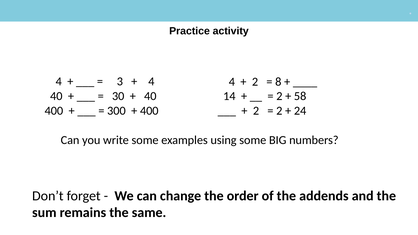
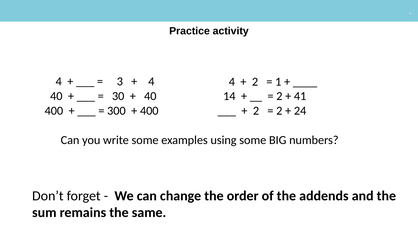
8: 8 -> 1 (278, 82)
58: 58 -> 41 (300, 96)
